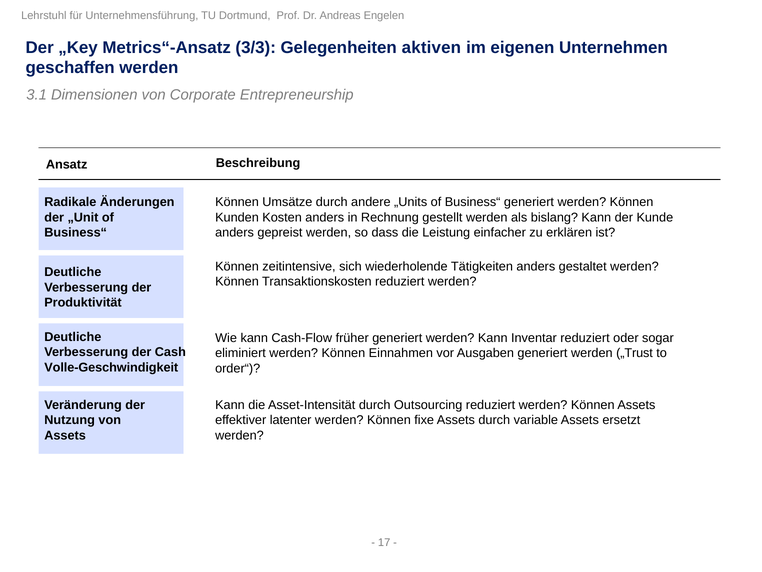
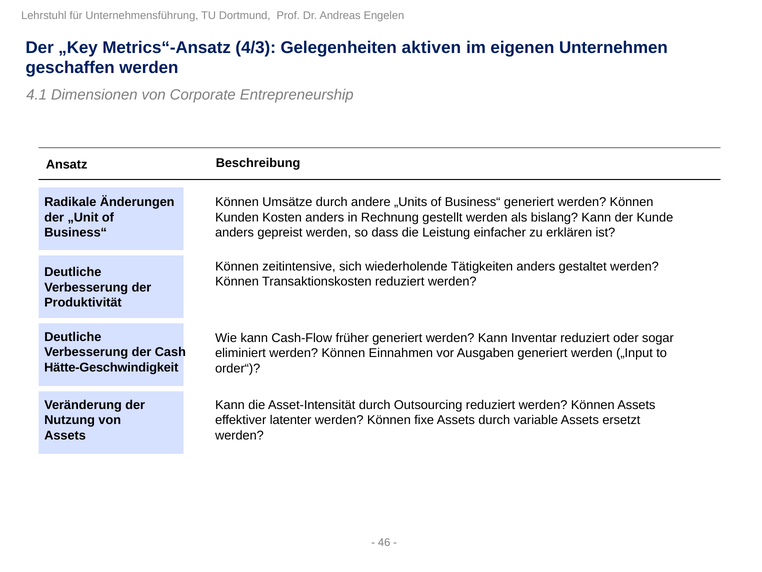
3/3: 3/3 -> 4/3 (256, 47)
3.1: 3.1 -> 4.1 (37, 95)
„Trust: „Trust -> „Input (634, 353)
Volle-Geschwindigkeit: Volle-Geschwindigkeit -> Hätte-Geschwindigkeit (111, 367)
17: 17 -> 46 (384, 542)
